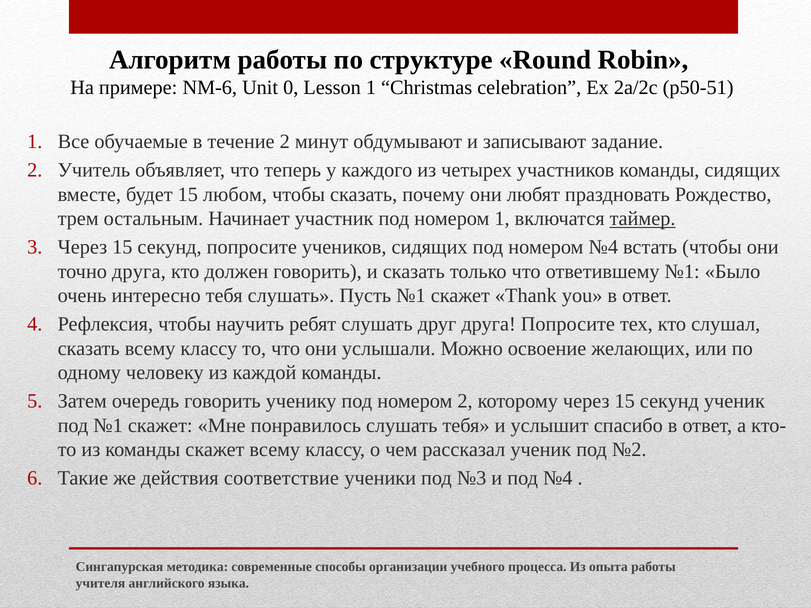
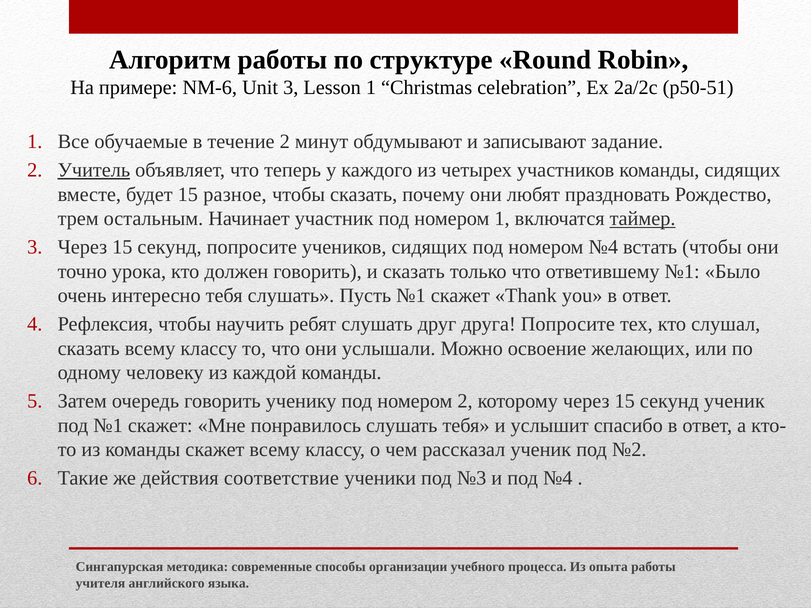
Unit 0: 0 -> 3 (291, 88)
Учитель underline: none -> present (94, 170)
любом: любом -> разное (235, 195)
точно друга: друга -> урока (139, 272)
